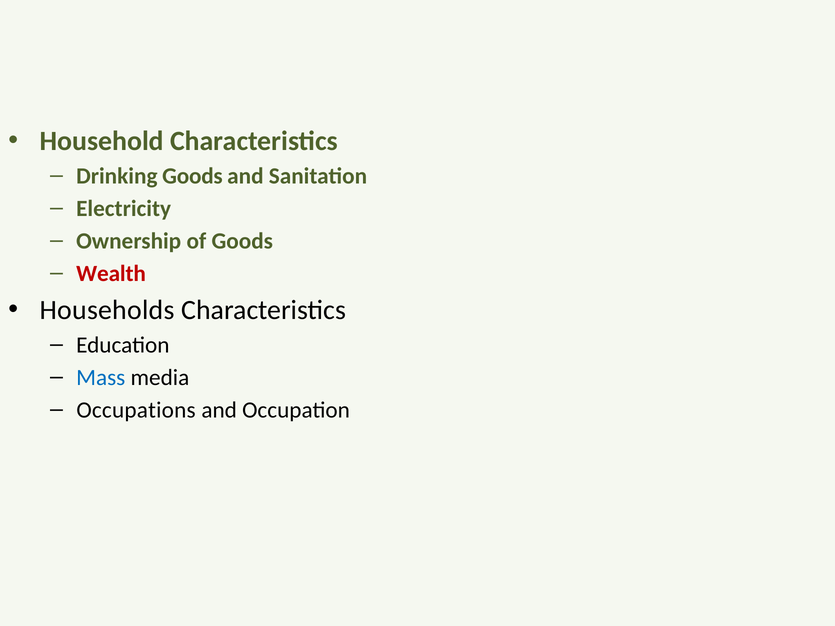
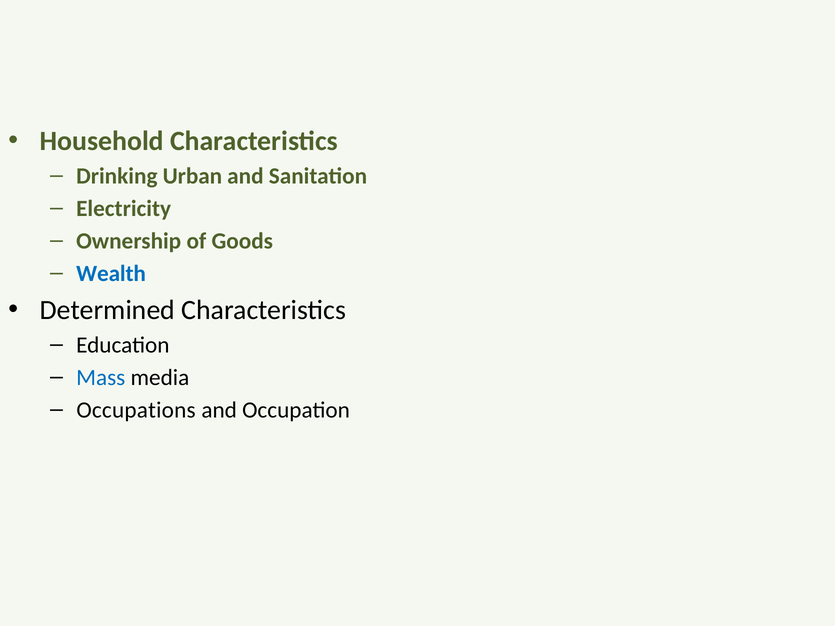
Drinking Goods: Goods -> Urban (192, 176)
Wealth colour: red -> blue (111, 274)
Households: Households -> Determined (107, 310)
